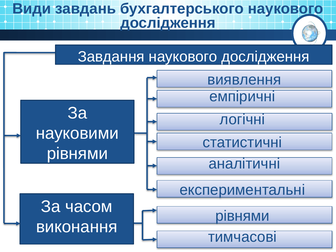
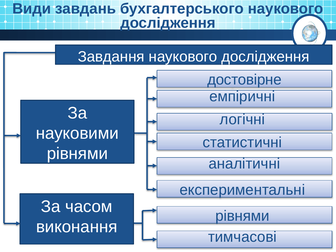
виявлення: виявлення -> достовірне (244, 80)
